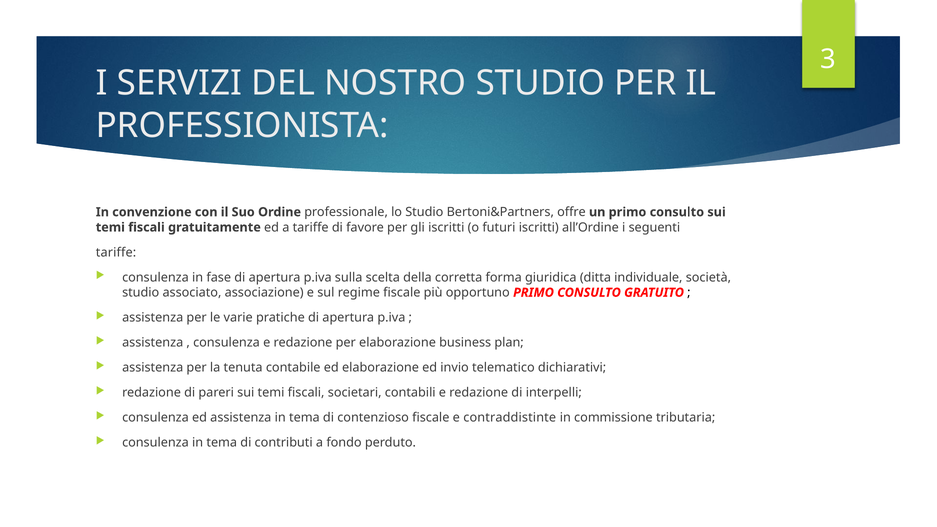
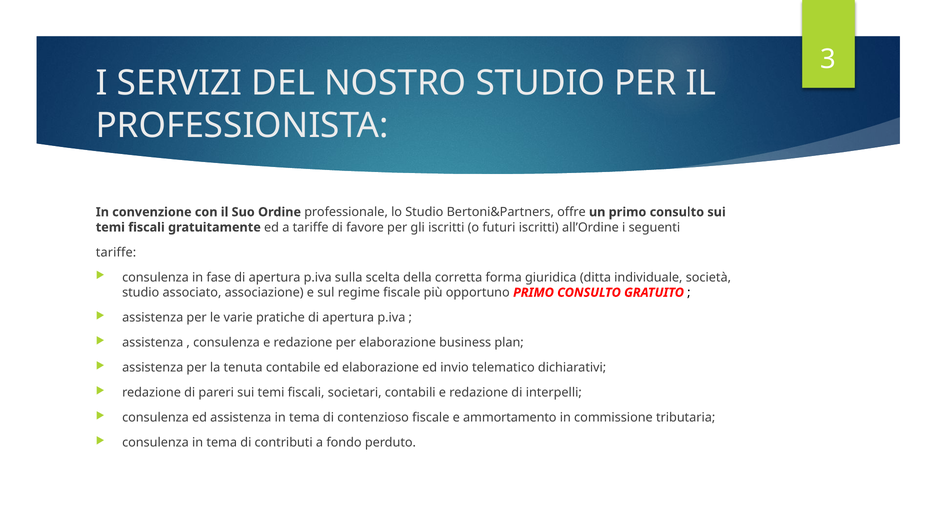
contraddistinte: contraddistinte -> ammortamento (510, 418)
